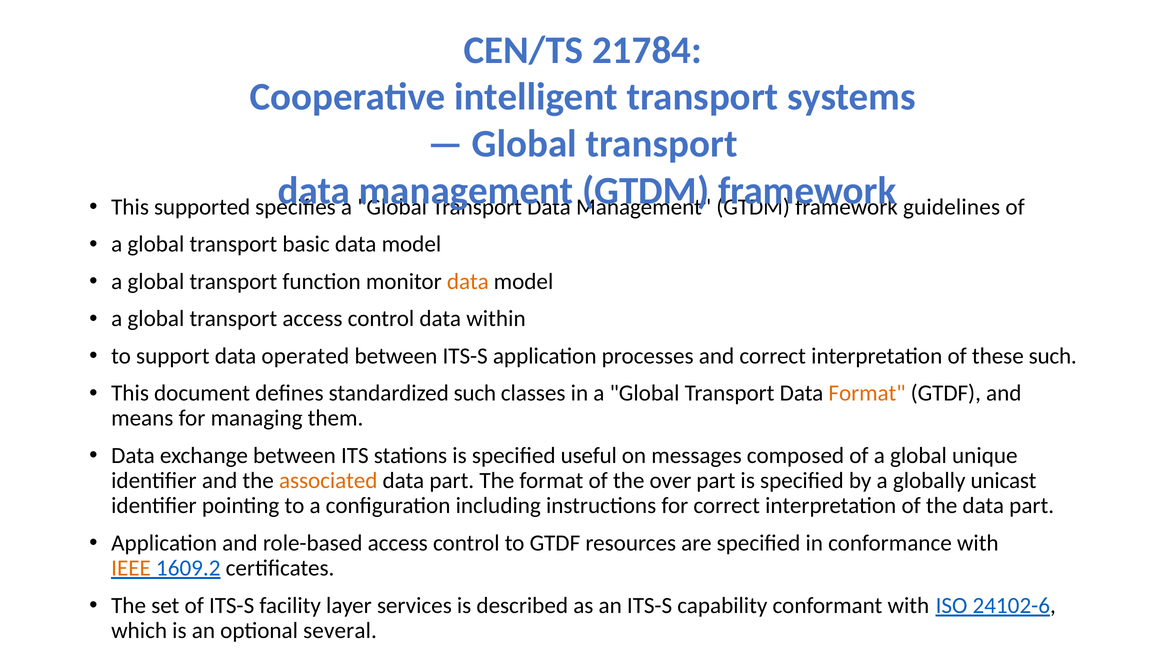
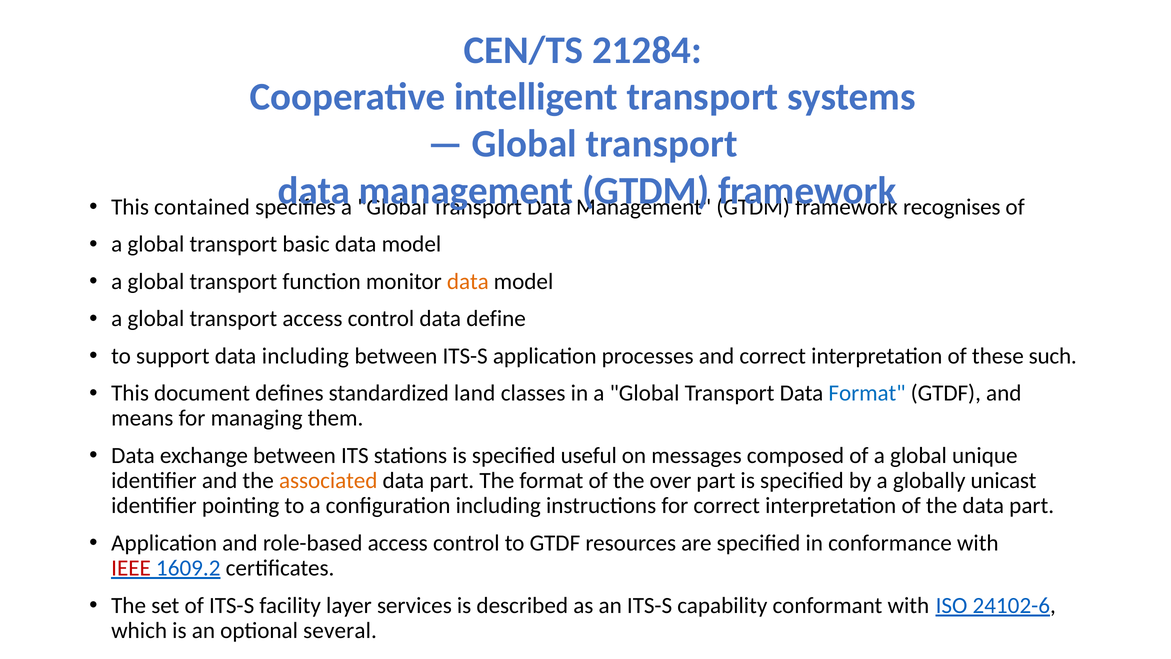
21784: 21784 -> 21284 (647, 50)
supported: supported -> contained (202, 207)
guidelines: guidelines -> recognises (952, 207)
within: within -> define (496, 319)
data operated: operated -> including (305, 356)
standardized such: such -> land (475, 393)
Format colour: orange -> blue (867, 393)
IEEE colour: orange -> red (131, 568)
